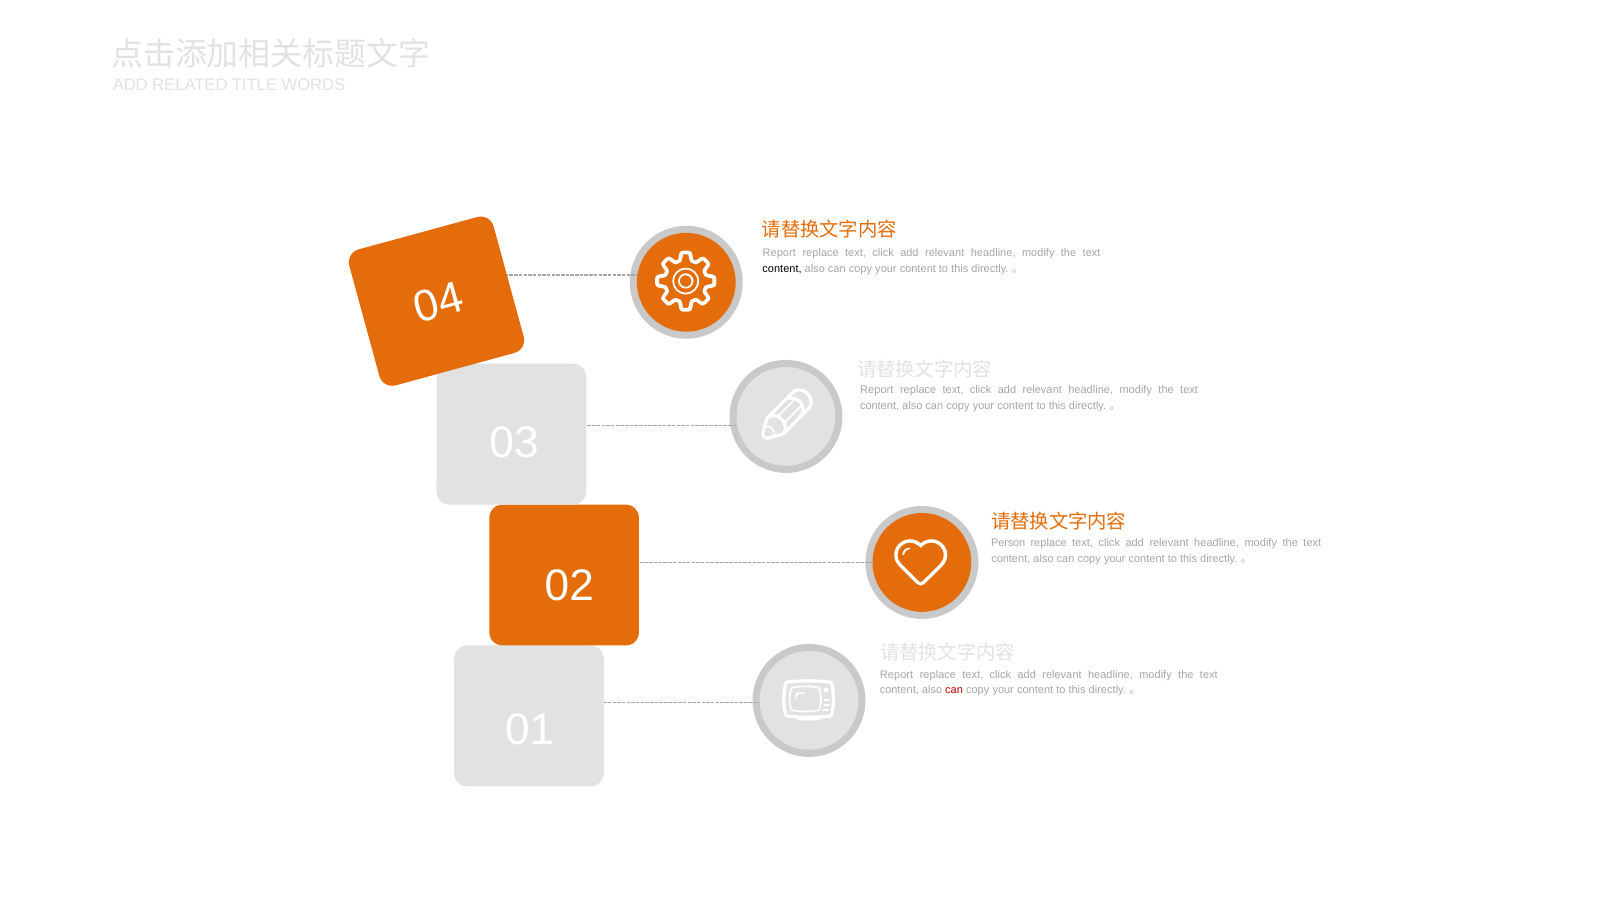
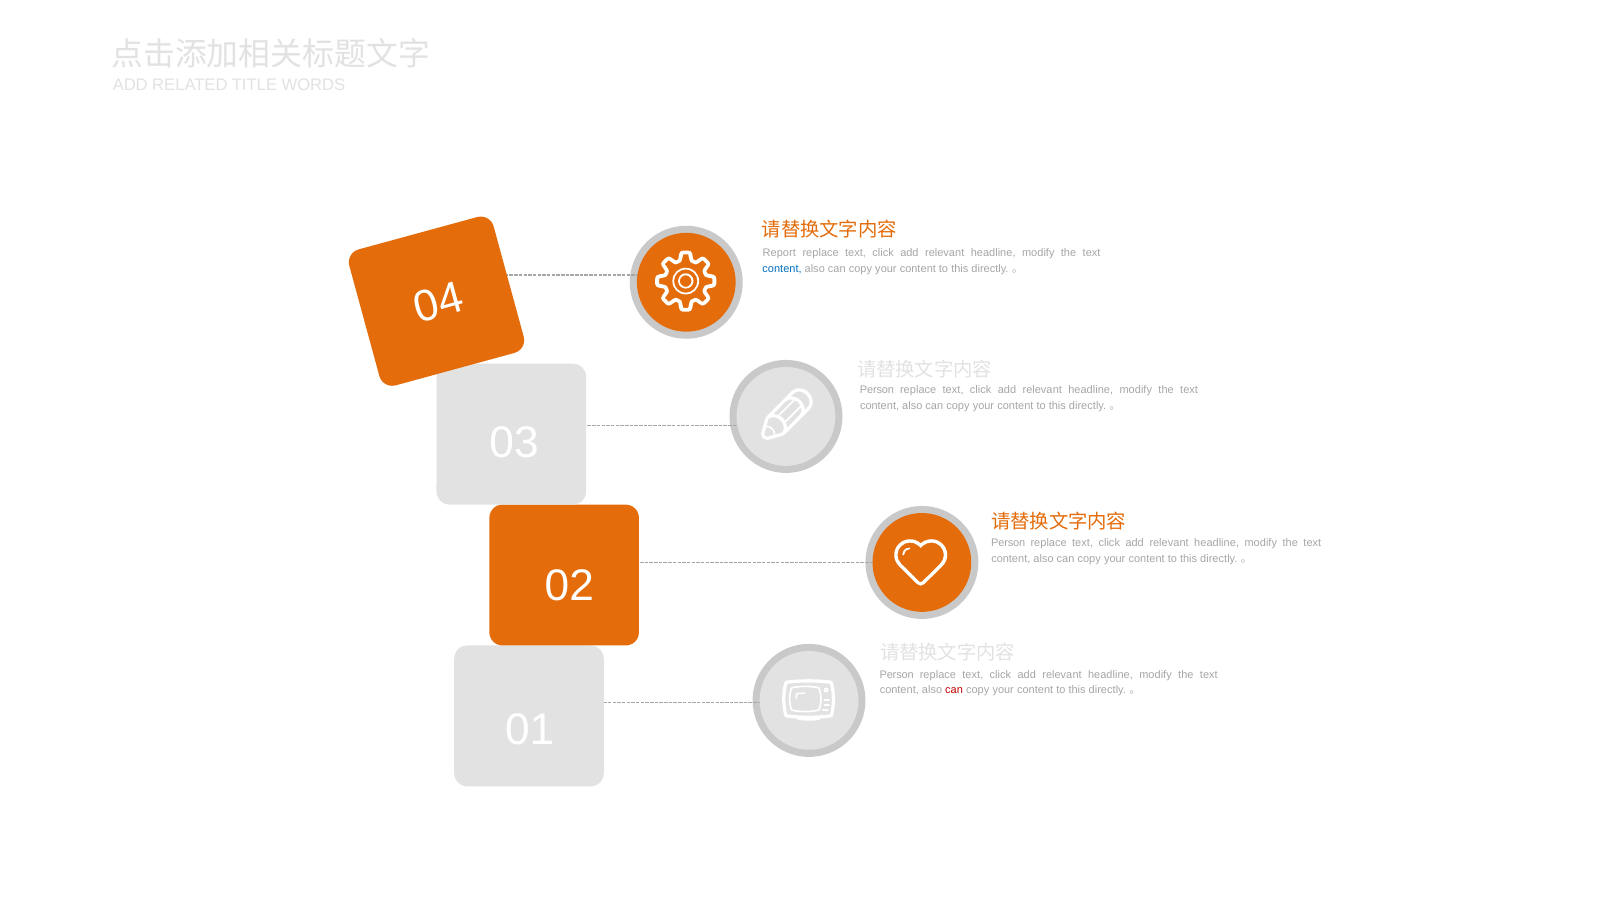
content colour: black -> blue (782, 268)
Report: Report -> Person (877, 390)
Report: Report -> Person (897, 674)
